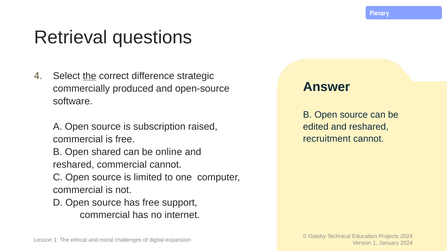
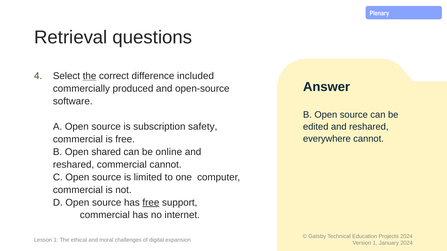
strategic: strategic -> included (196, 76)
raised: raised -> safety (203, 127)
recruitment: recruitment -> everywhere (327, 139)
free underline: none -> present (151, 203)
